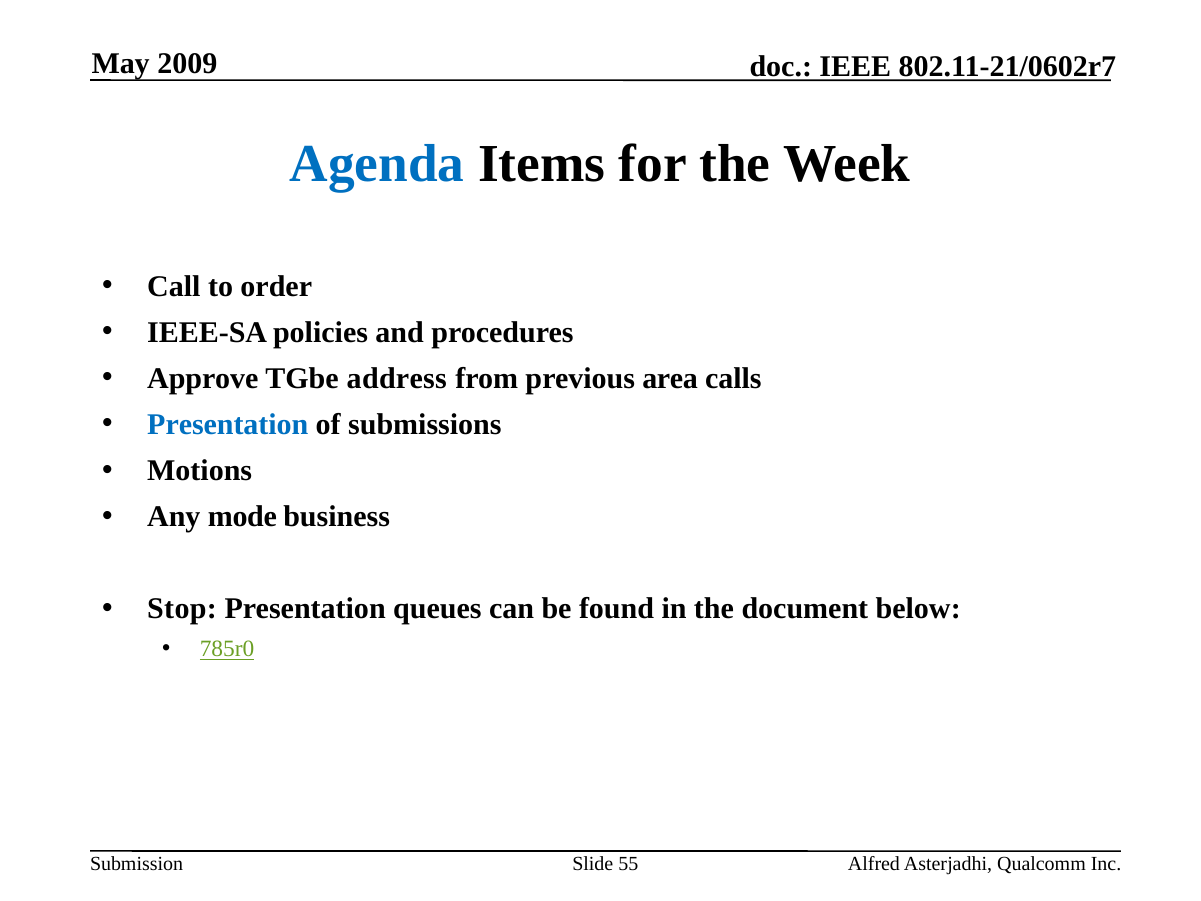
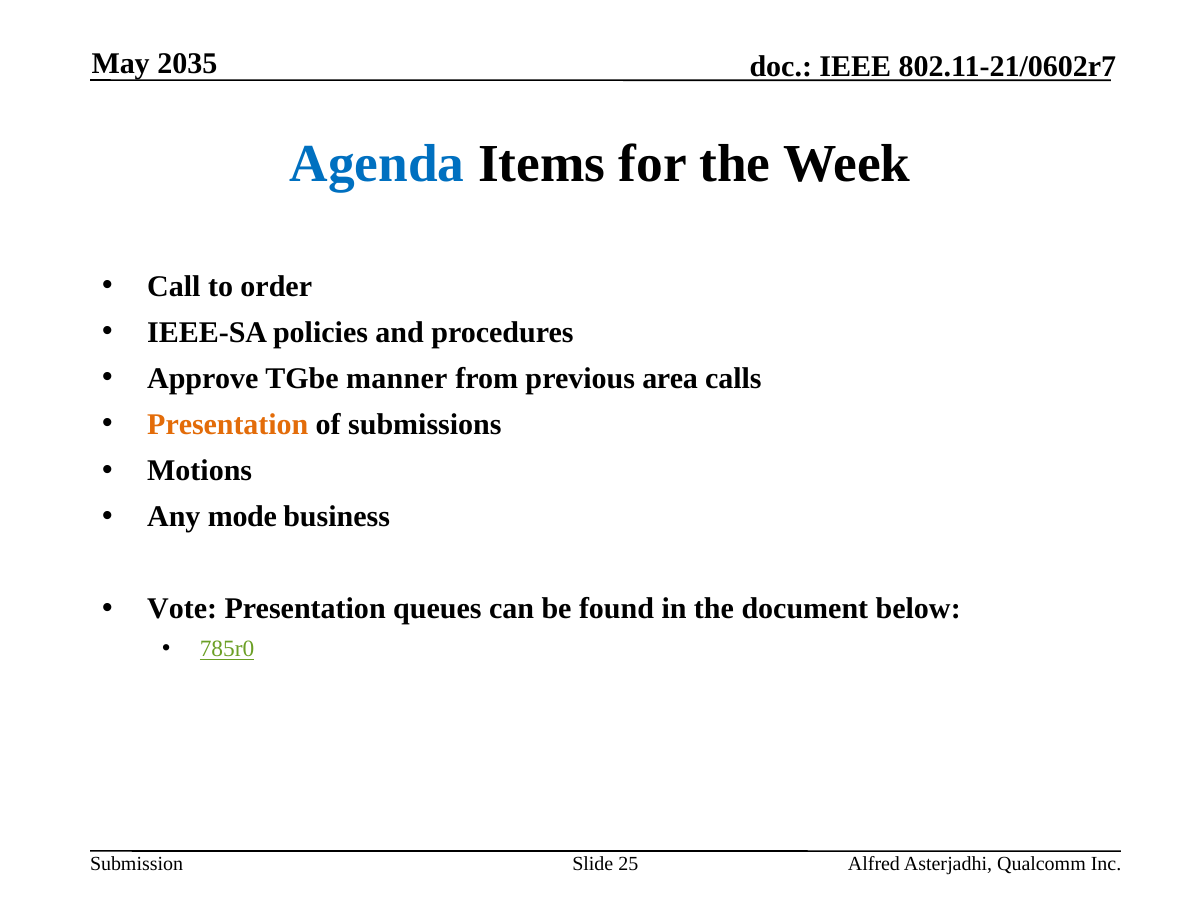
2009: 2009 -> 2035 (187, 64)
address: address -> manner (397, 378)
Presentation colour: blue -> orange (228, 425)
Stop: Stop -> Vote (182, 609)
55: 55 -> 25 (628, 864)
